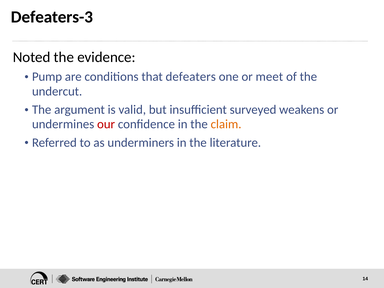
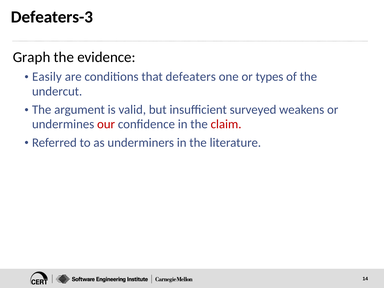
Noted: Noted -> Graph (32, 57)
Pump: Pump -> Easily (47, 77)
meet: meet -> types (269, 77)
claim colour: orange -> red (226, 124)
